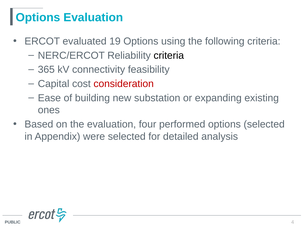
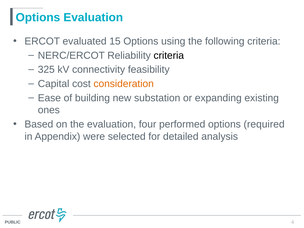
19: 19 -> 15 (115, 41)
365: 365 -> 325 (46, 70)
consideration colour: red -> orange (124, 84)
options selected: selected -> required (264, 124)
